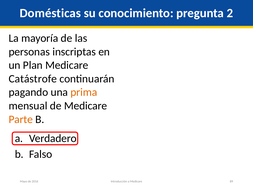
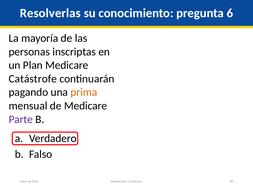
Domésticas: Domésticas -> Resolverlas (50, 13)
2: 2 -> 6 (230, 13)
Parte colour: orange -> purple (21, 119)
